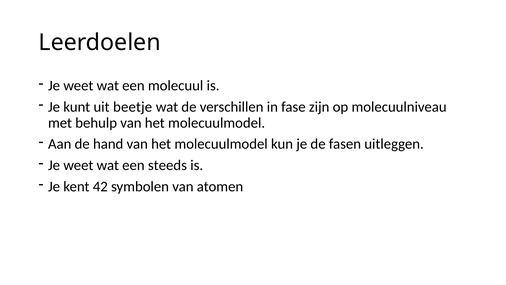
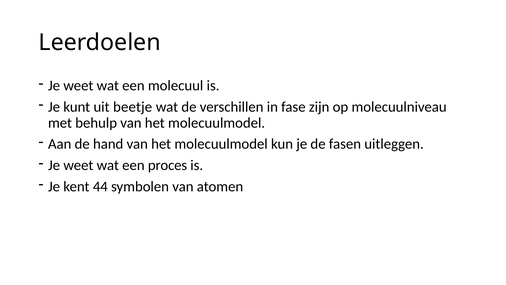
steeds: steeds -> proces (168, 165)
42: 42 -> 44 (100, 186)
